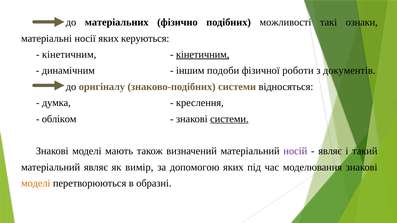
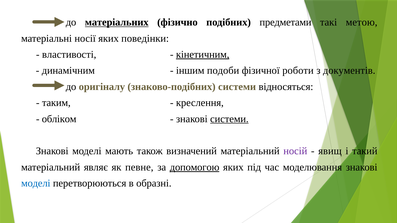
матеріальних underline: none -> present (117, 22)
можливості: можливості -> предметами (286, 22)
ознаки: ознаки -> метою (362, 22)
керуються: керуються -> поведінки (145, 38)
кінетичним: кінетичним -> властивості (69, 55)
думка: думка -> таким (56, 103)
являє: являє -> явищ (330, 151)
вимір: вимір -> певне (139, 167)
допомогою underline: none -> present (195, 167)
моделі colour: orange -> blue (36, 184)
